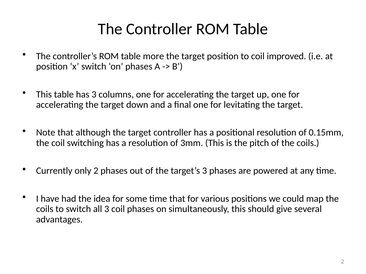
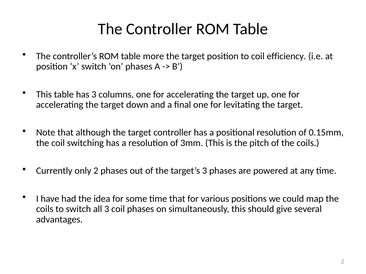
improved: improved -> efficiency (286, 56)
